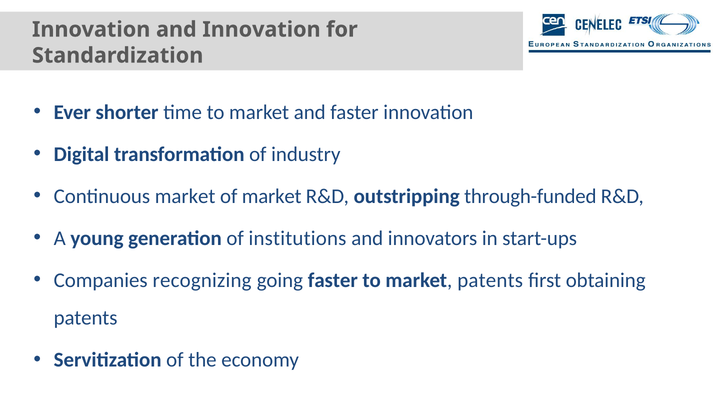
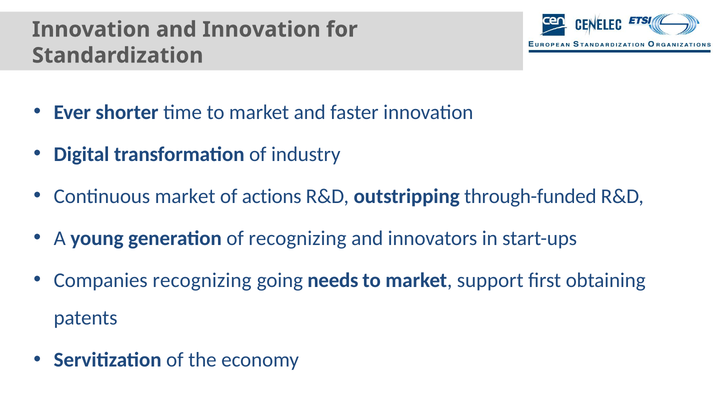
of market: market -> actions (272, 196)
of institutions: institutions -> recognizing (298, 238)
going faster: faster -> needs (333, 280)
market patents: patents -> support (490, 280)
